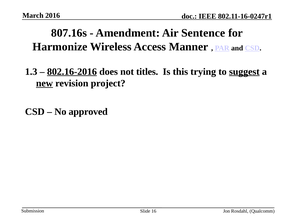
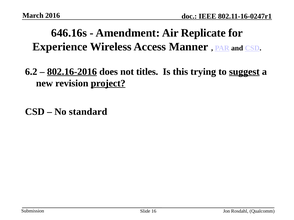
807.16s: 807.16s -> 646.16s (69, 33)
Sentence: Sentence -> Replicate (203, 33)
Harmonize: Harmonize -> Experience (60, 47)
1.3: 1.3 -> 6.2 (31, 72)
new underline: present -> none (44, 84)
project underline: none -> present (108, 84)
approved: approved -> standard (88, 112)
